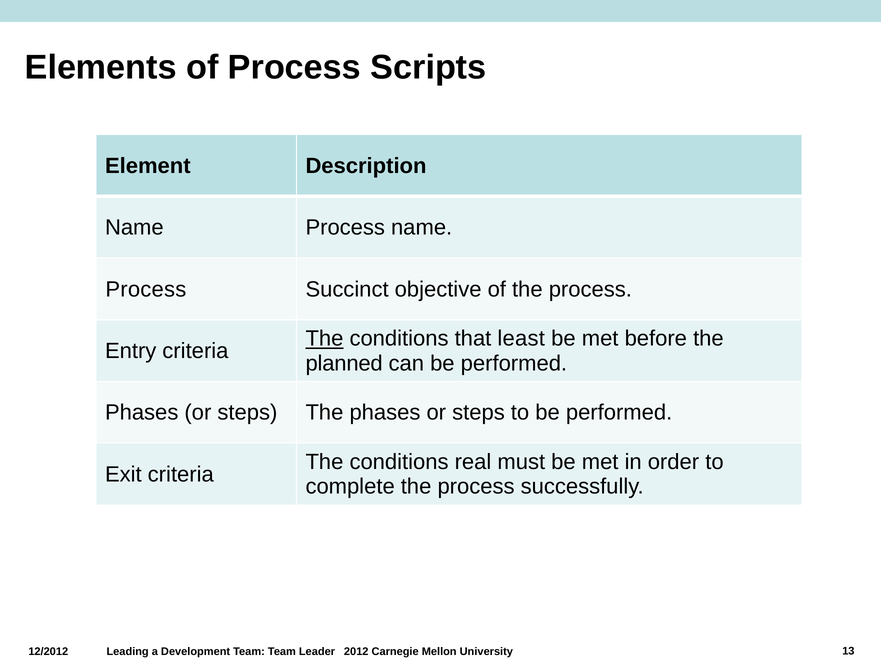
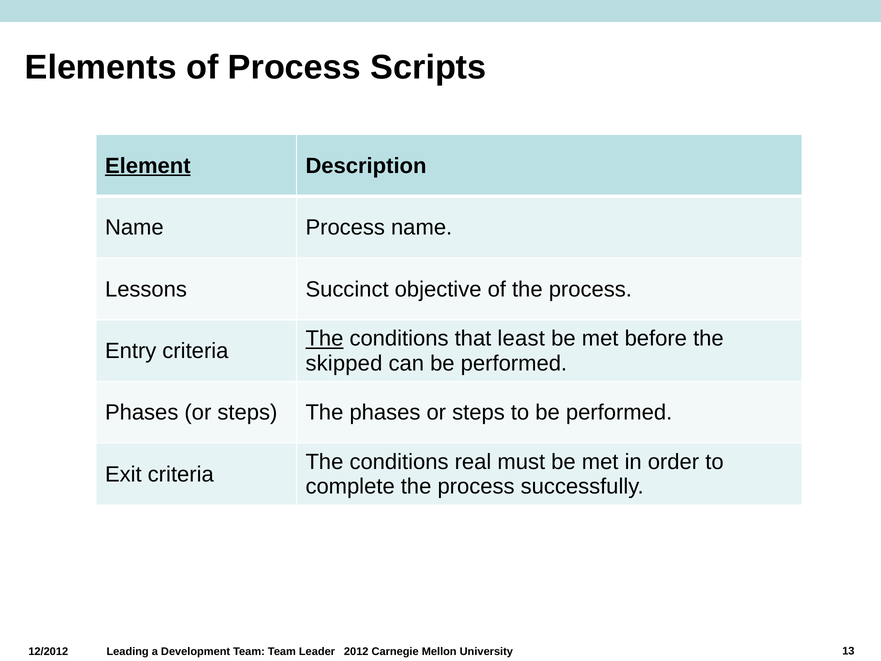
Element underline: none -> present (148, 166)
Process: Process -> Lessons (146, 289)
planned: planned -> skipped (344, 363)
